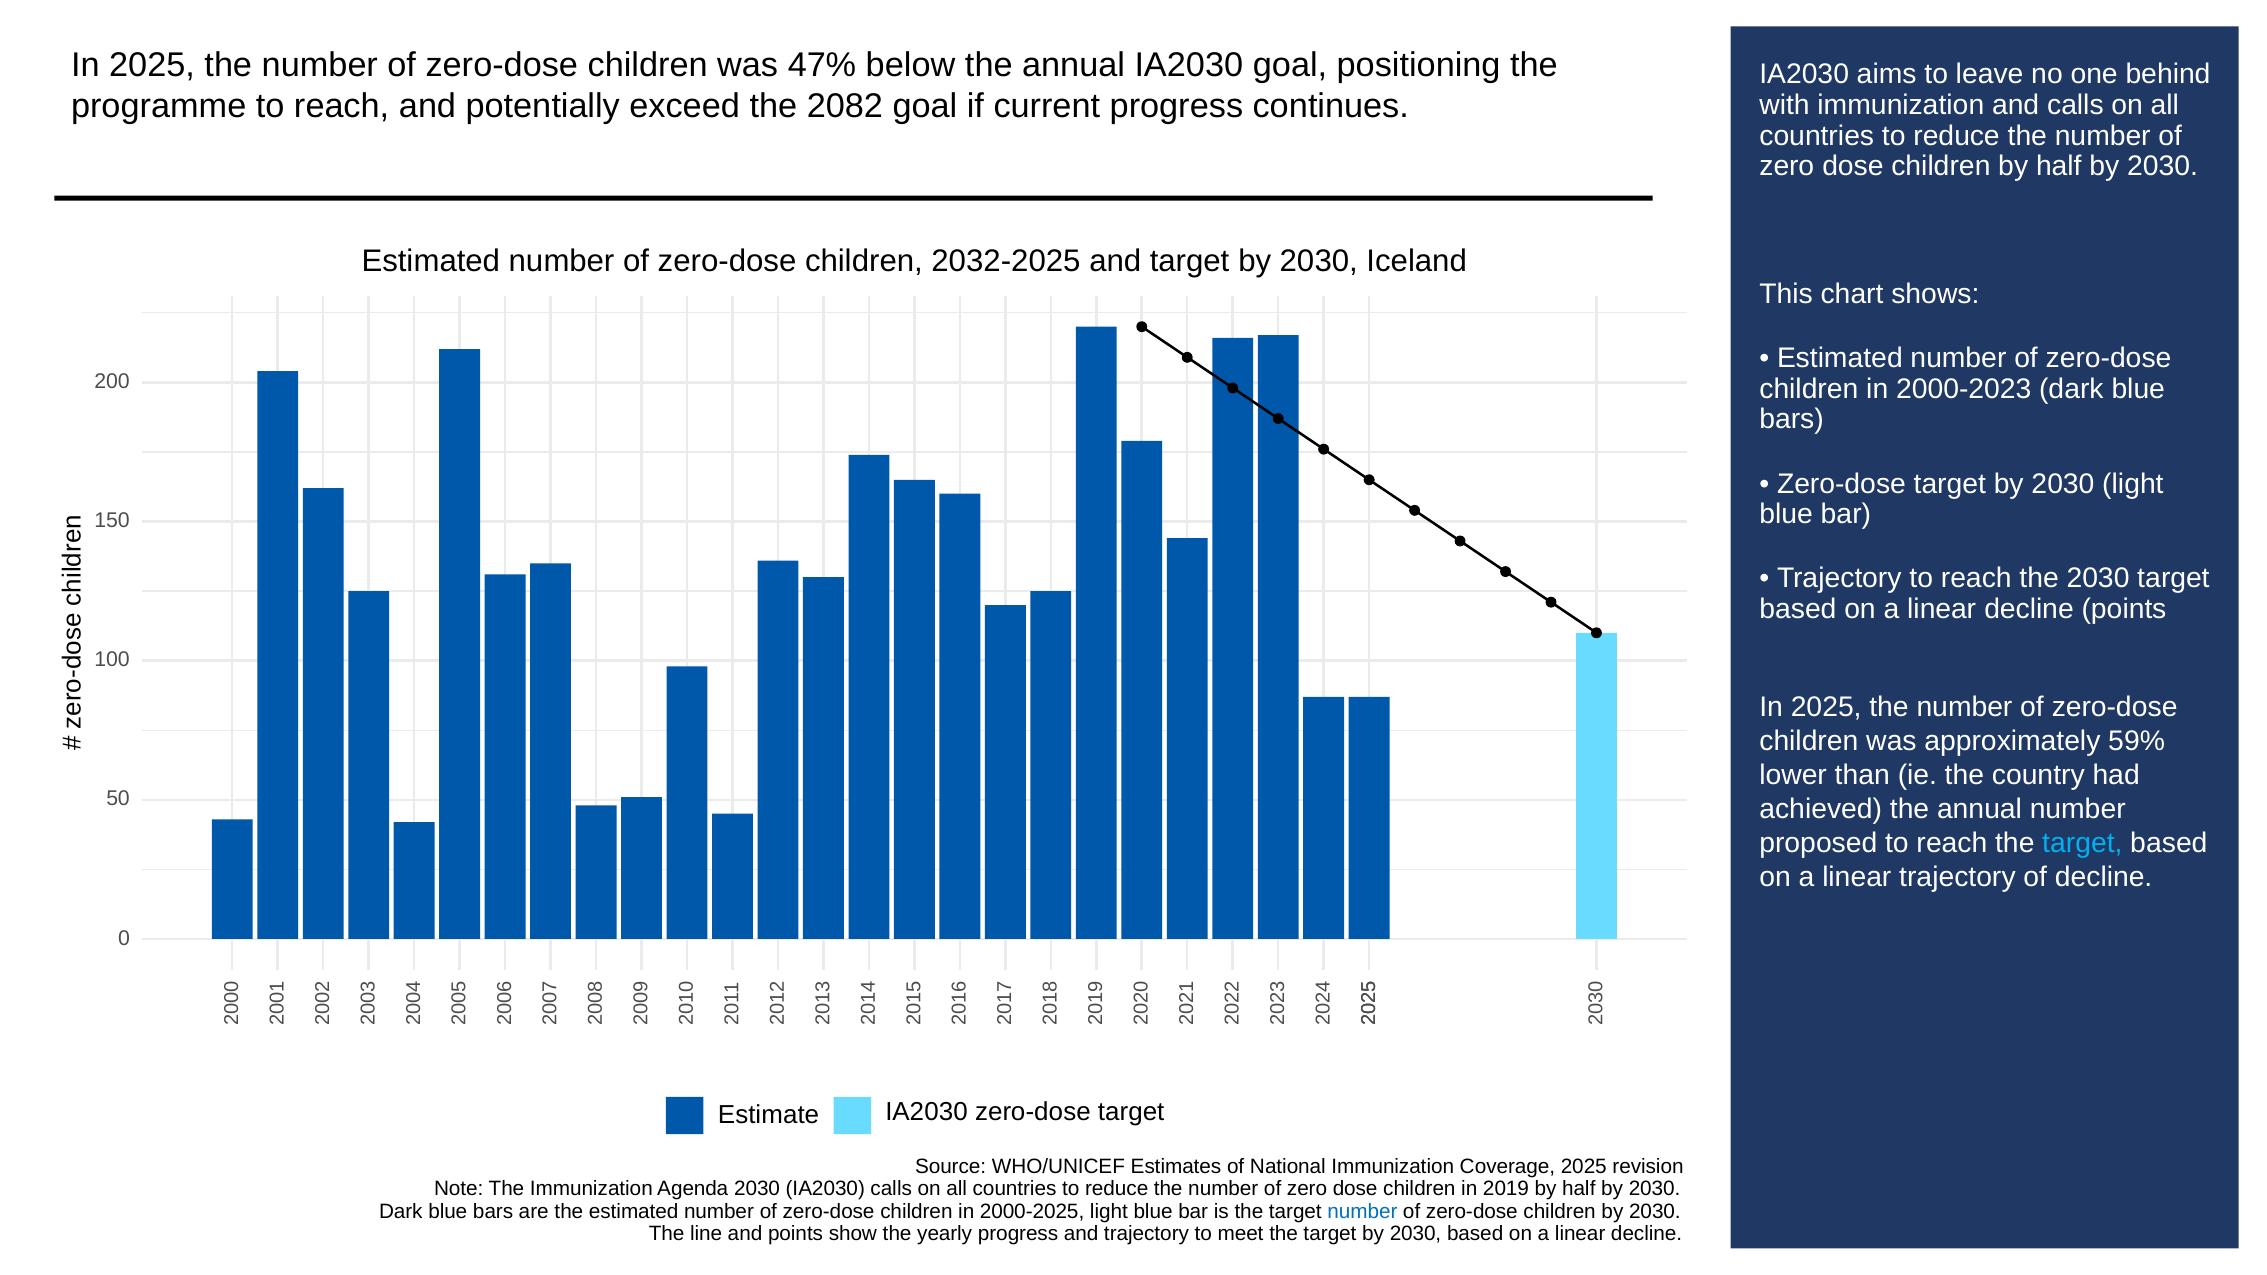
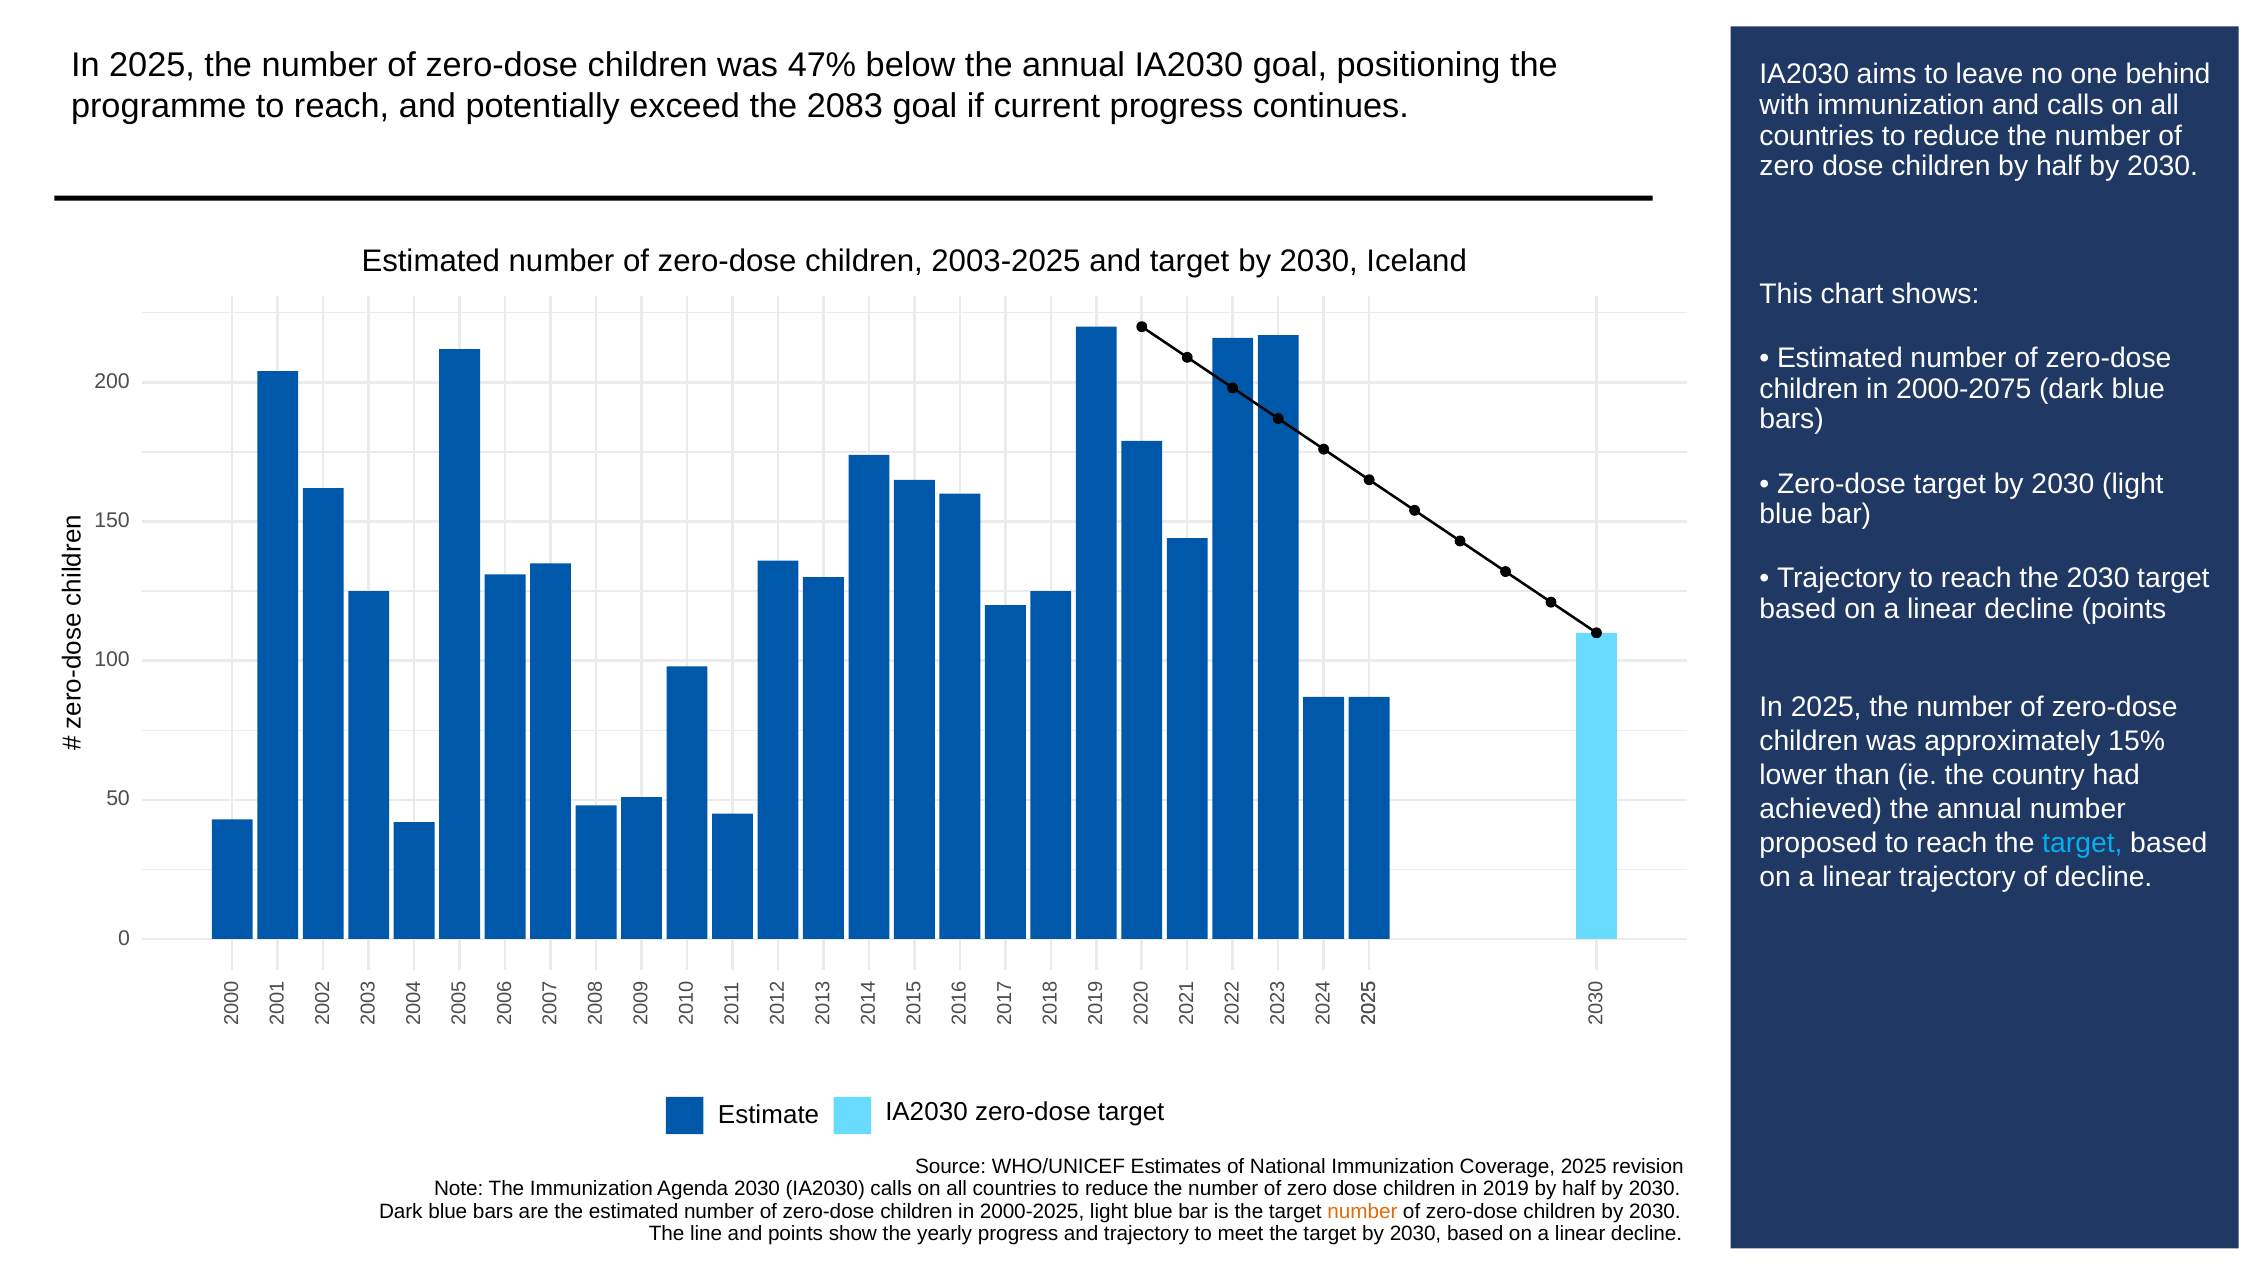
2082: 2082 -> 2083 (845, 106)
2032-2025: 2032-2025 -> 2003-2025 (1006, 261)
2000-2023: 2000-2023 -> 2000-2075 (1964, 389)
59%: 59% -> 15% (2137, 741)
number colour: blue -> orange (1362, 1211)
